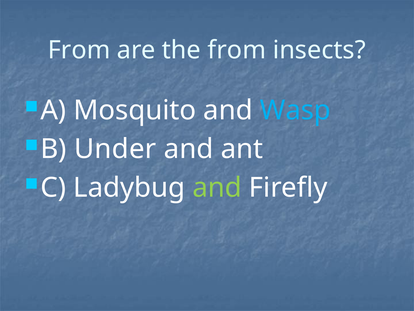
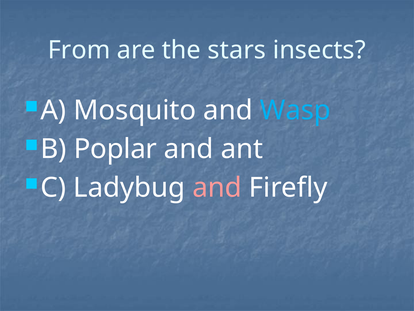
the from: from -> stars (237, 50)
Under: Under -> Poplar (115, 149)
and colour: light green -> pink (217, 188)
